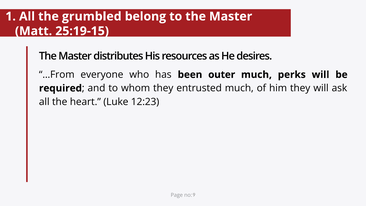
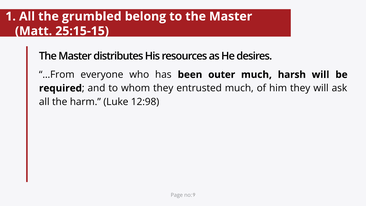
25:19-15: 25:19-15 -> 25:15-15 (82, 31)
perks: perks -> harsh (292, 75)
heart: heart -> harm (85, 102)
12:23: 12:23 -> 12:98 (145, 102)
